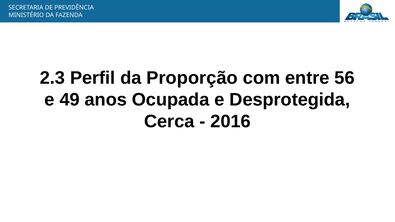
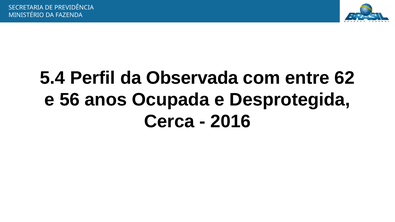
2.3: 2.3 -> 5.4 (52, 78)
Proporção: Proporção -> Observada (192, 78)
56: 56 -> 62 (344, 78)
49: 49 -> 56 (70, 100)
